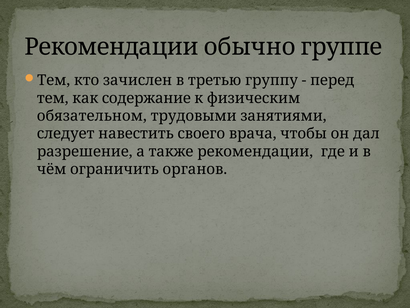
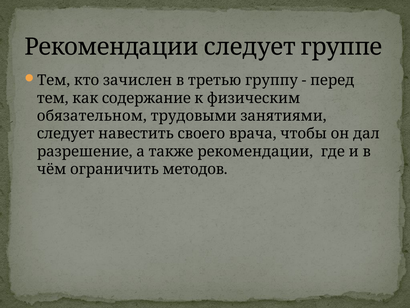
Рекомендации обычно: обычно -> следует (250, 47)
органов: органов -> методов (195, 169)
